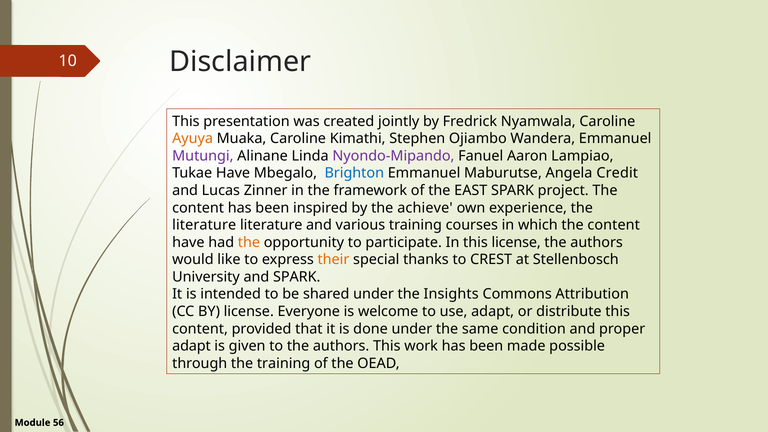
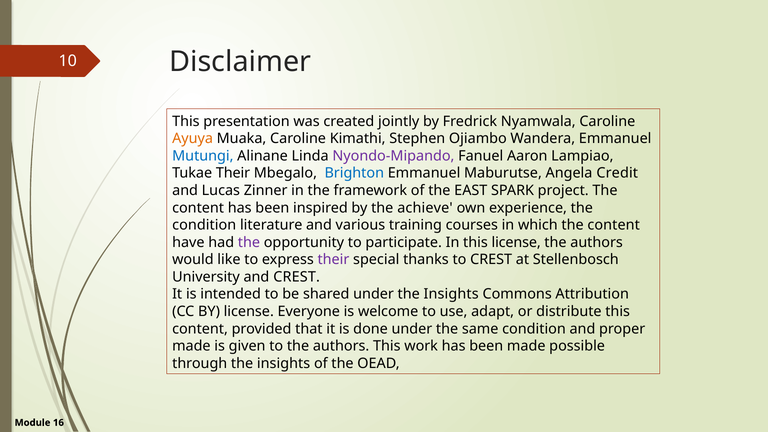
Mutungi colour: purple -> blue (203, 156)
Tukae Have: Have -> Their (233, 173)
literature: literature -> condition (204, 225)
the colour: orange -> purple (249, 242)
their colour: orange -> purple (333, 260)
and SPARK: SPARK -> CREST (297, 277)
adapt: adapt -> made (191, 346)
through the training: training -> insights (284, 363)
56: 56 -> 16 (58, 423)
